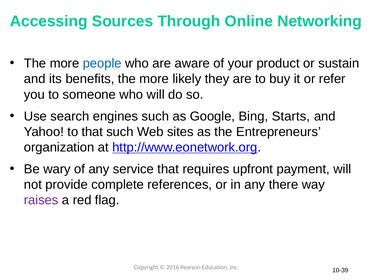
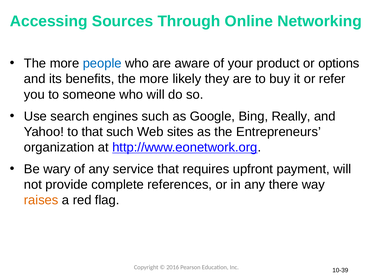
sustain: sustain -> options (339, 63)
Starts: Starts -> Really (291, 116)
raises colour: purple -> orange (41, 200)
